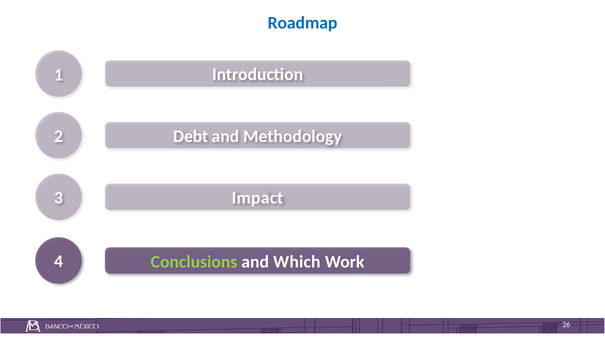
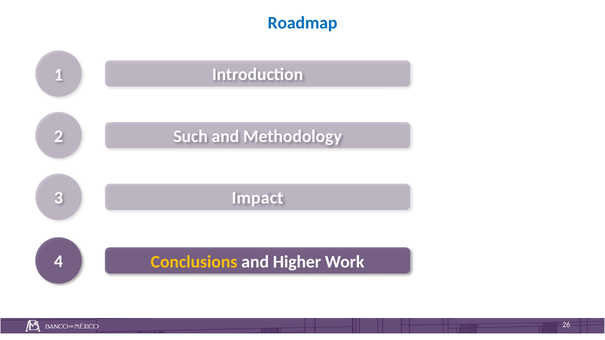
Debt: Debt -> Such (191, 136)
Conclusions colour: light green -> yellow (194, 262)
Which: Which -> Higher (297, 262)
